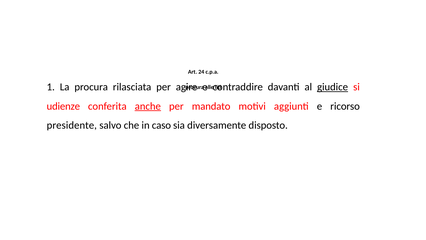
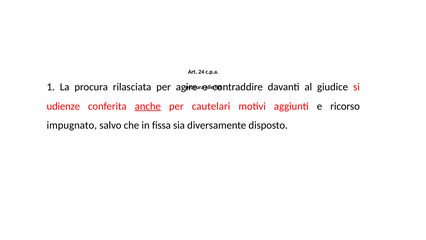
giudice underline: present -> none (333, 87)
mandato: mandato -> cautelari (211, 106)
presidente: presidente -> impugnato (72, 125)
caso: caso -> fissa (161, 125)
